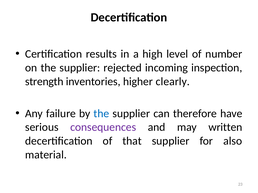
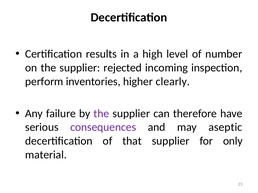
strength: strength -> perform (44, 82)
the colour: blue -> purple (101, 114)
written: written -> aseptic (225, 128)
also: also -> only (233, 141)
